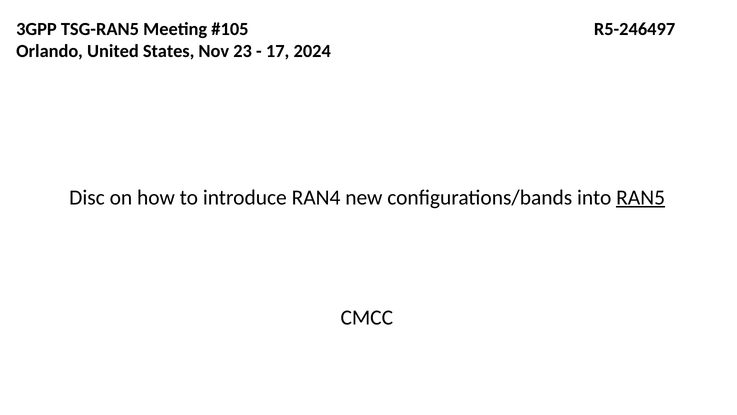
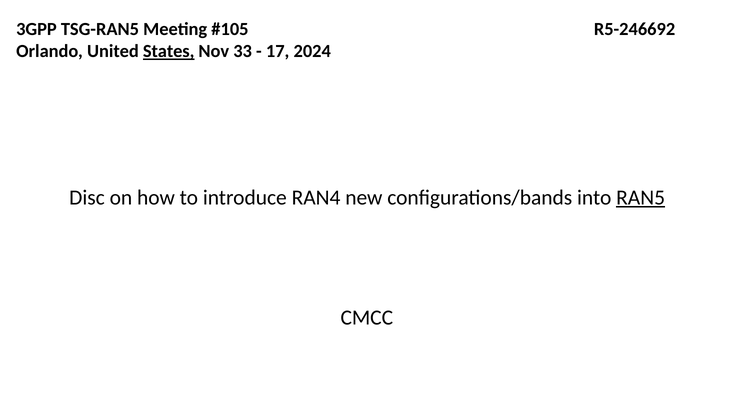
R5-246497: R5-246497 -> R5-246692 (635, 29)
States underline: none -> present (169, 51)
23: 23 -> 33 (243, 51)
